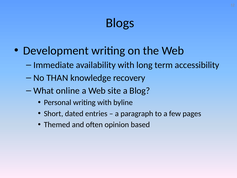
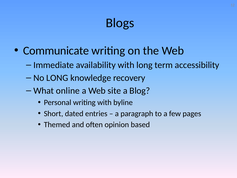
Development: Development -> Communicate (56, 51)
No THAN: THAN -> LONG (57, 78)
